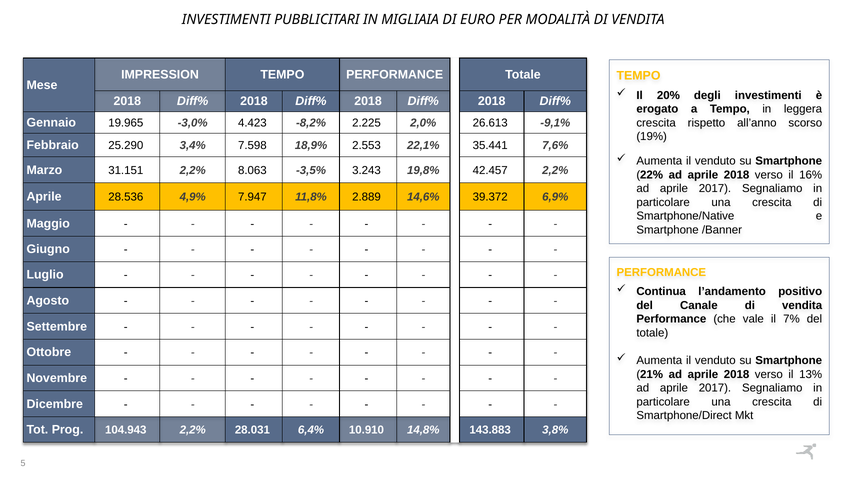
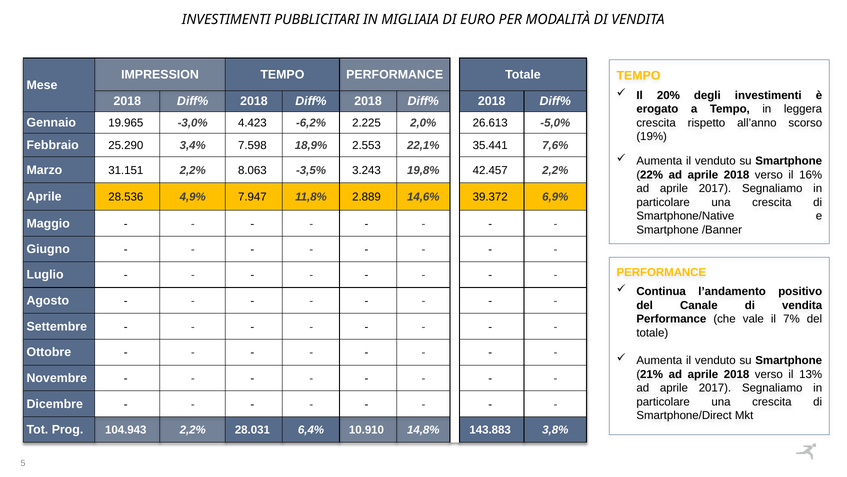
-8,2%: -8,2% -> -6,2% (311, 123)
-9,1%: -9,1% -> -5,0% (555, 123)
